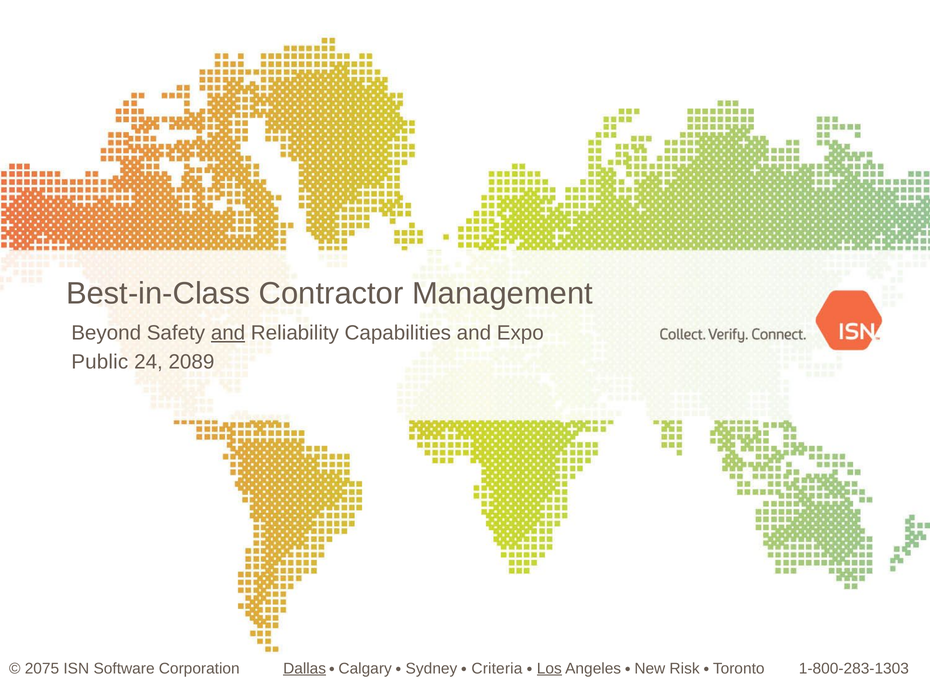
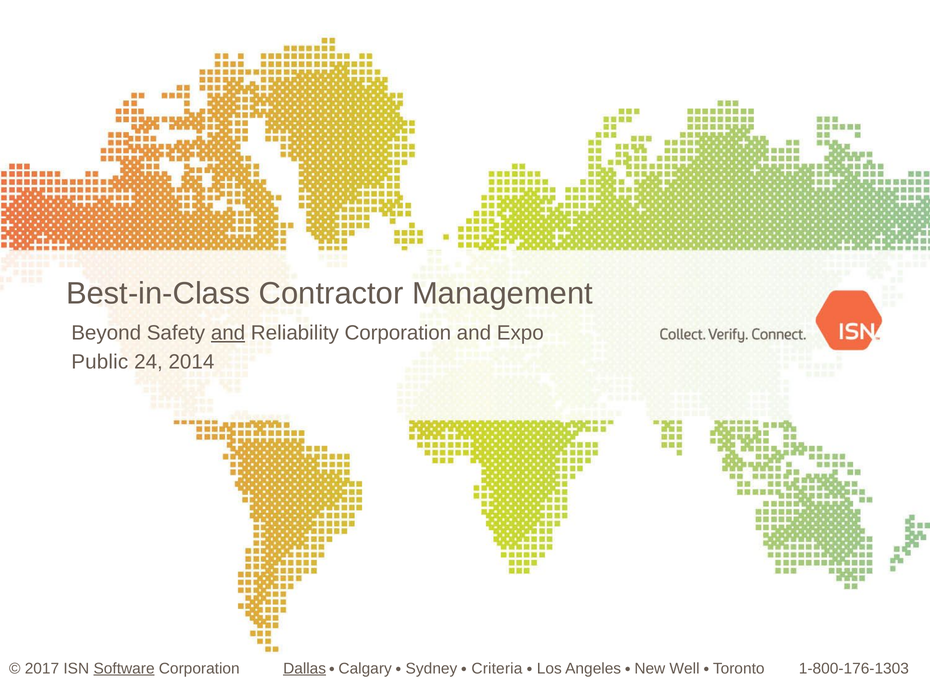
Reliability Capabilities: Capabilities -> Corporation (398, 333)
2089: 2089 -> 2014 (191, 362)
2075: 2075 -> 2017 (42, 669)
Software underline: none -> present (124, 669)
Los underline: present -> none (549, 669)
Risk: Risk -> Well (685, 669)
1-800-283-1303: 1-800-283-1303 -> 1-800-176-1303 (854, 669)
